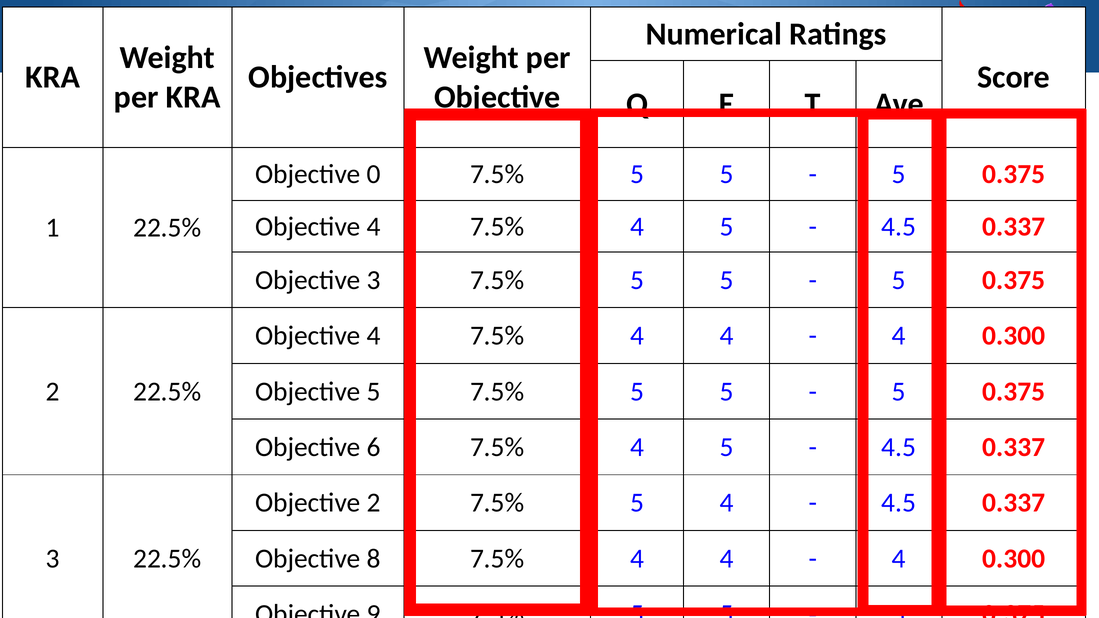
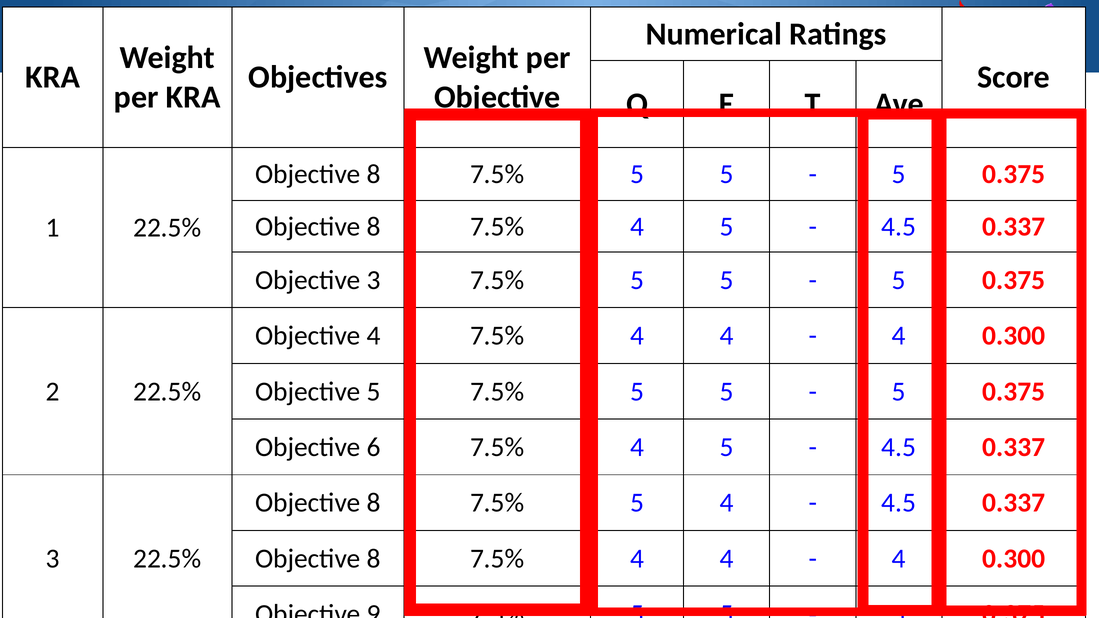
0: 0 -> 8 (374, 174)
4: 4 -> 8 (374, 227)
2: 2 -> 8 (374, 503)
